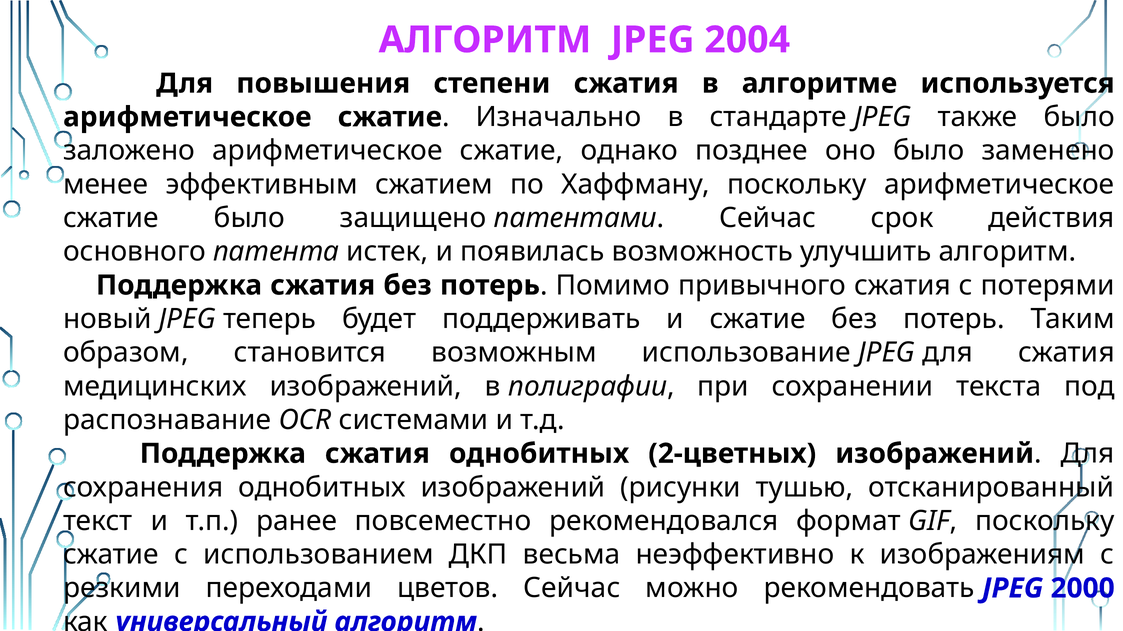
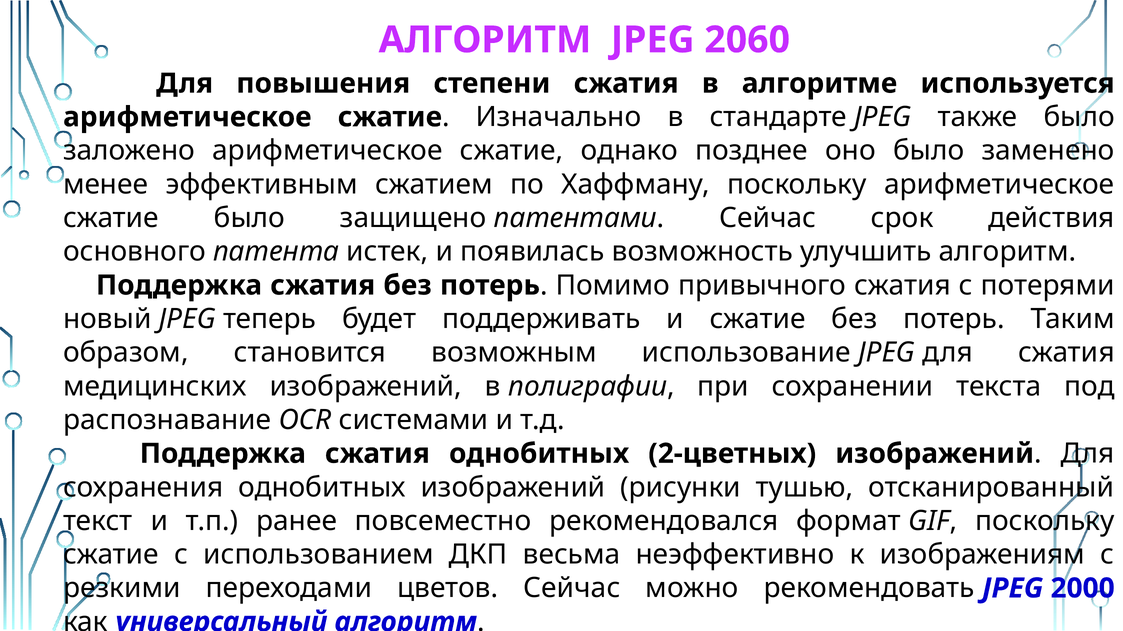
2004: 2004 -> 2060 (747, 40)
